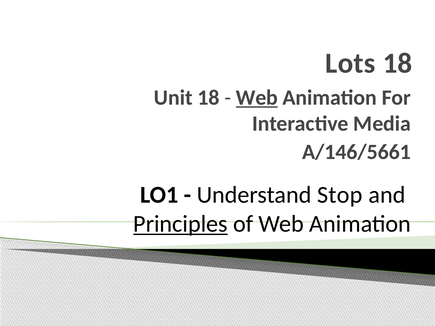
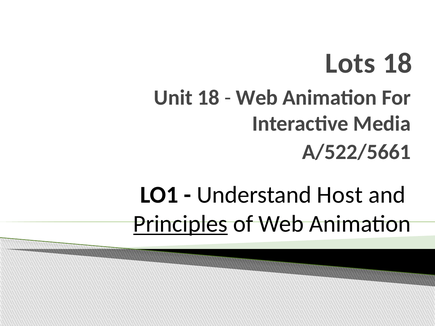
Web underline: present -> none (257, 98)
A/146/5661: A/146/5661 -> A/522/5661 (356, 152)
Stop: Stop -> Host (340, 195)
